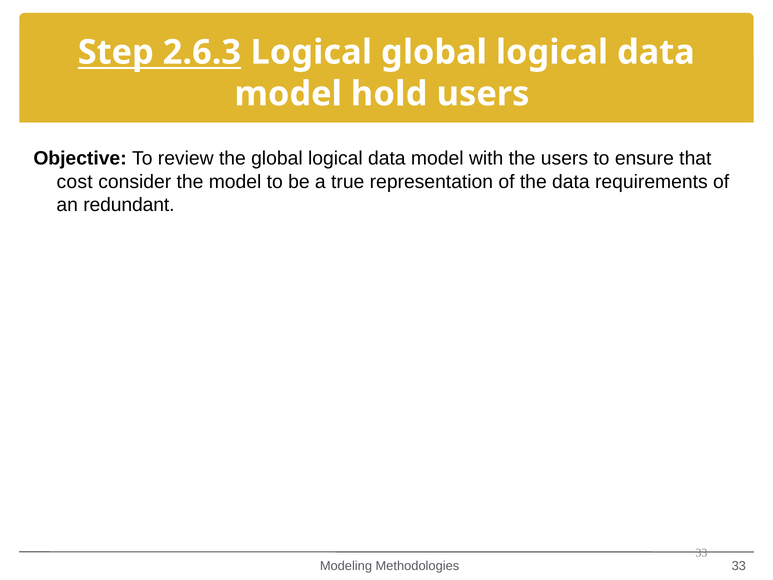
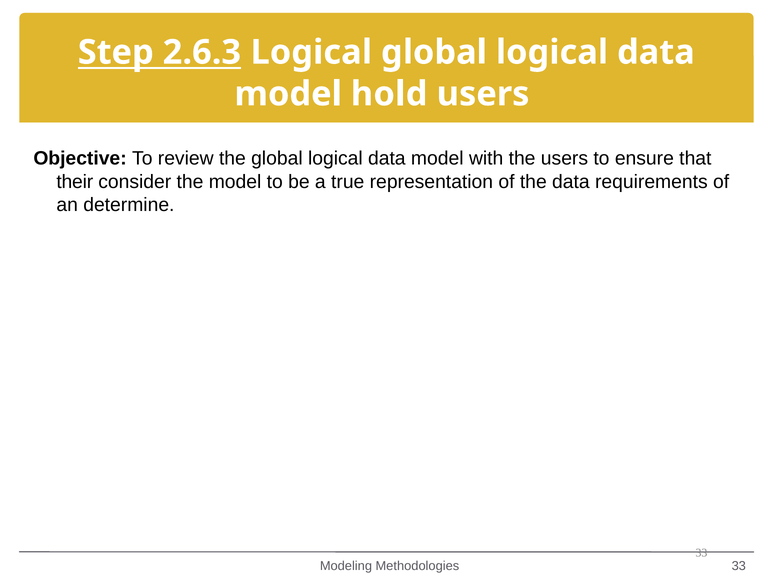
cost: cost -> their (75, 182)
redundant: redundant -> determine (129, 205)
